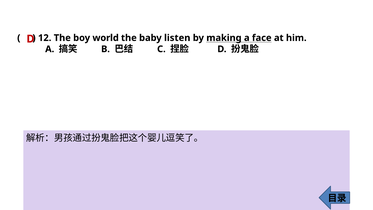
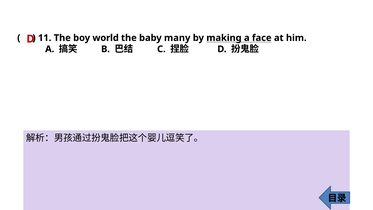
12: 12 -> 11 (45, 38)
listen: listen -> many (177, 38)
